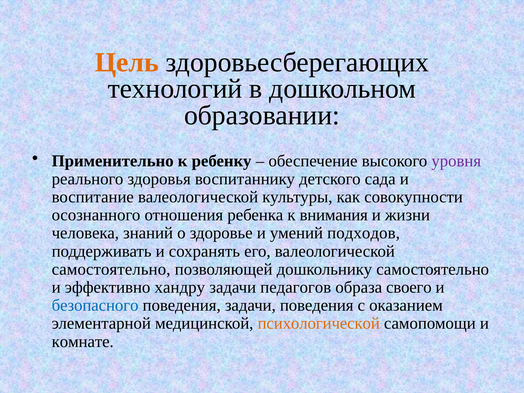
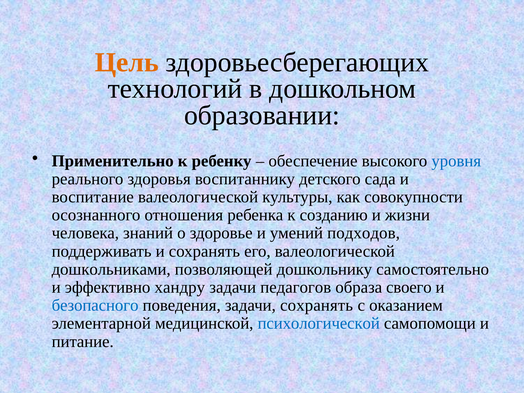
уровня colour: purple -> blue (456, 161)
внимания: внимания -> созданию (334, 215)
самостоятельно: самостоятельно -> дошкольниками (111, 269)
задачи поведения: поведения -> сохранять (317, 305)
психологической colour: orange -> blue (319, 323)
комнате: комнате -> питание (83, 342)
